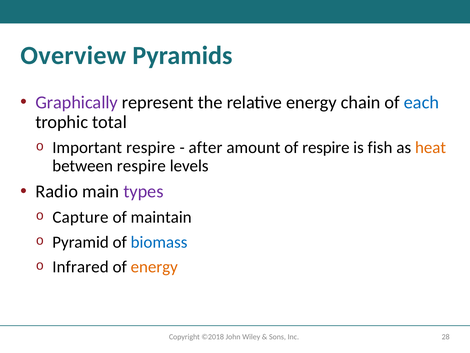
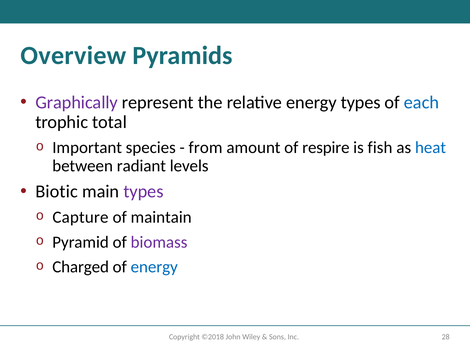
energy chain: chain -> types (361, 102)
Important respire: respire -> species (151, 147)
after: after -> from (206, 147)
heat colour: orange -> blue (431, 147)
between respire: respire -> radiant (141, 166)
Radio: Radio -> Biotic (57, 191)
biomass colour: blue -> purple (159, 242)
Infrared: Infrared -> Charged (81, 267)
energy colour: orange -> blue (154, 267)
